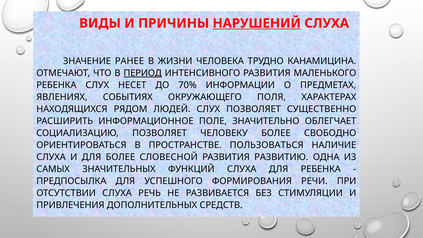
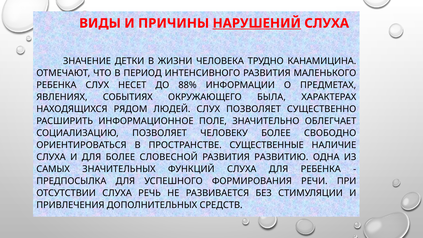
РАНЕЕ: РАНЕЕ -> ДЕТКИ (130, 61)
ПЕРИОД underline: present -> none (143, 73)
70%: 70% -> 88% (187, 85)
ПОЛЯ: ПОЛЯ -> БЫЛА (271, 97)
ПОЛЬЗОВАТЬСЯ: ПОЛЬЗОВАТЬСЯ -> СУЩЕСТВЕННЫЕ (267, 145)
